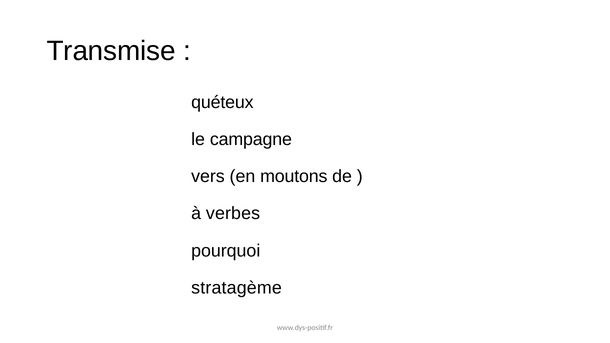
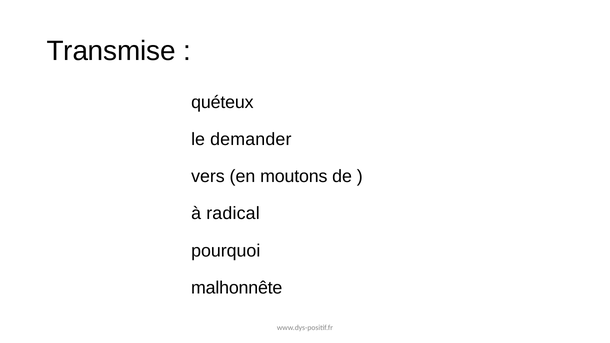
campagne: campagne -> demander (251, 139)
verbes: verbes -> radical (233, 214)
stratagème: stratagème -> malhonnête (237, 288)
